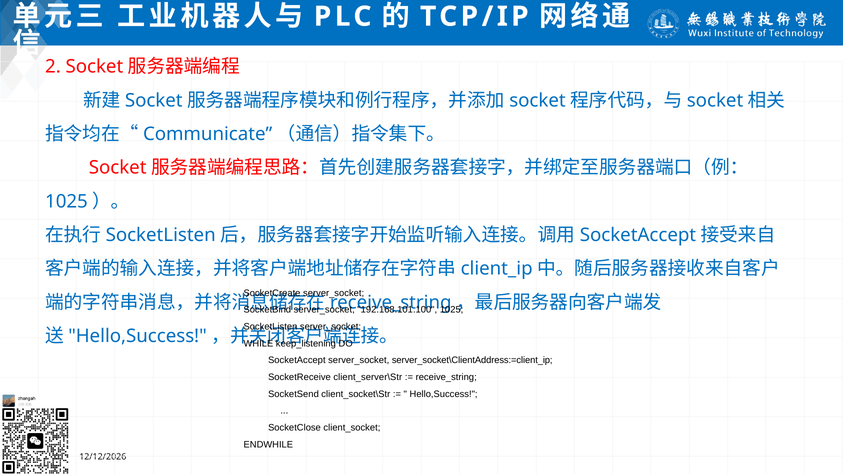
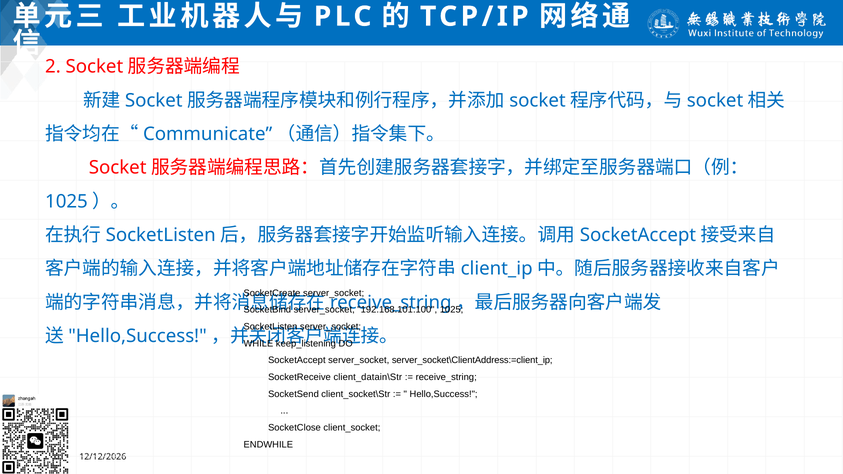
client_server\Str: client_server\Str -> client_datain\Str (368, 377)
